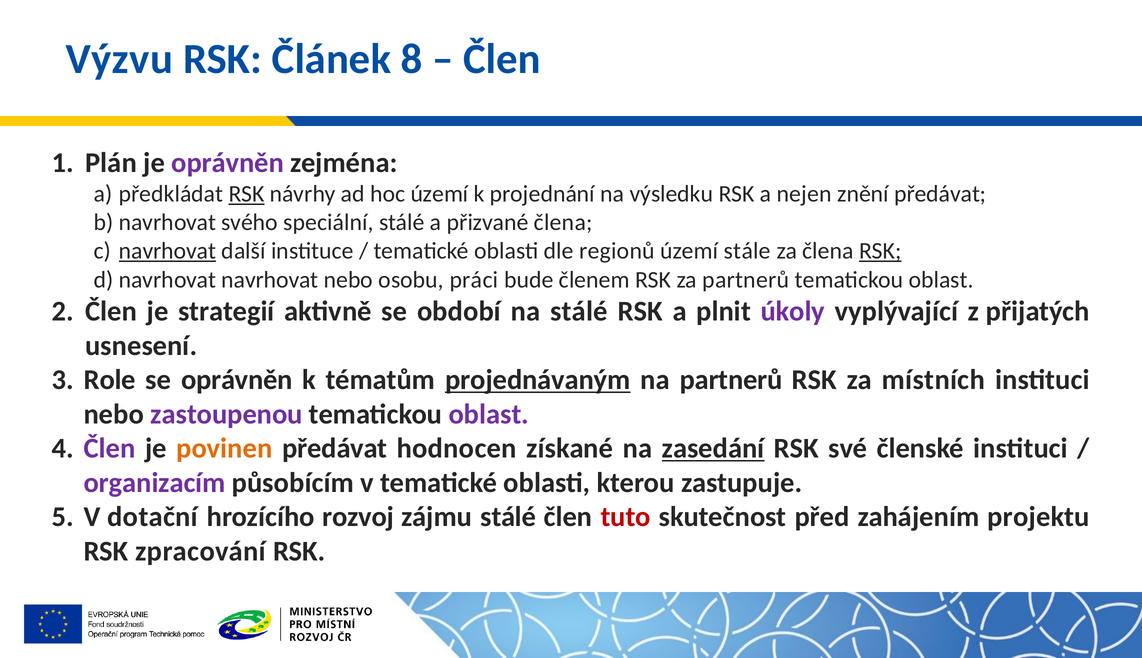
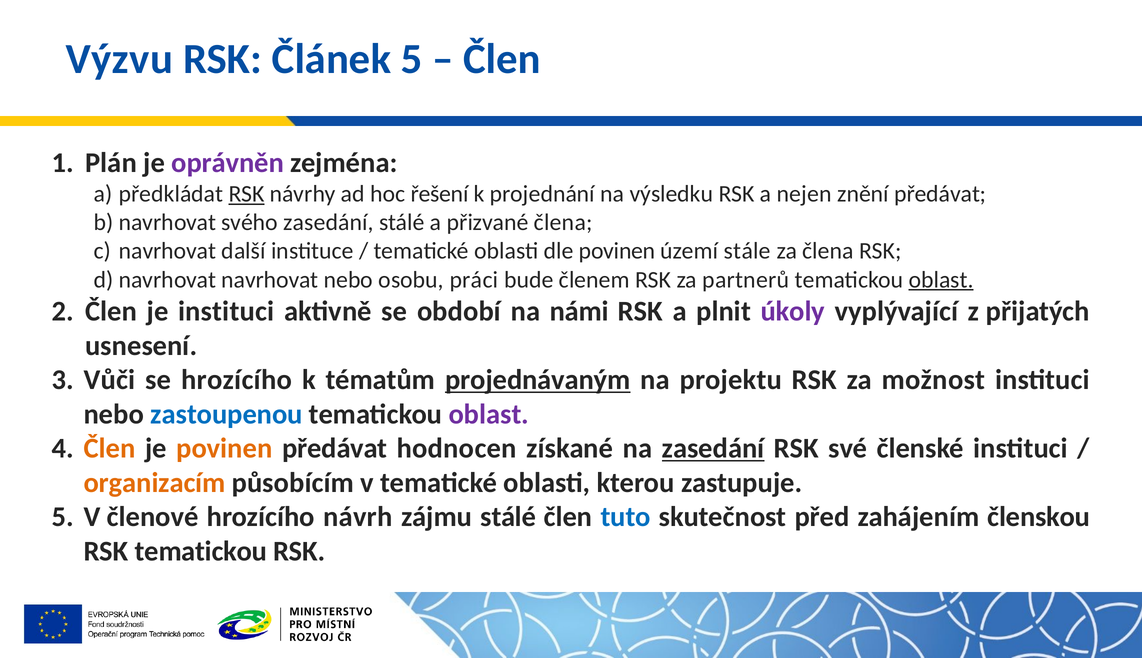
Článek 8: 8 -> 5 (412, 59)
hoc území: území -> řešení (440, 194)
svého speciální: speciální -> zasedání (328, 222)
navrhovat underline: present -> none (168, 251)
dle regionů: regionů -> povinen (617, 251)
RSK underline: present -> none (880, 251)
oblast underline: none -> present (941, 280)
je strategií: strategií -> instituci (226, 311)
na stálé: stálé -> námi (579, 311)
Role: Role -> Vůči (109, 380)
se oprávněn: oprávněn -> hrozícího (237, 380)
na partnerů: partnerů -> projektu (731, 380)
místních: místních -> možnost (933, 380)
zastoupenou colour: purple -> blue (227, 414)
Člen colour: purple -> orange (110, 448)
organizacím colour: purple -> orange (155, 483)
dotační: dotační -> členové (153, 517)
rozvoj: rozvoj -> návrh (358, 517)
tuto colour: red -> blue (626, 517)
projektu: projektu -> členskou (1039, 517)
RSK zpracování: zpracování -> tematickou (201, 551)
